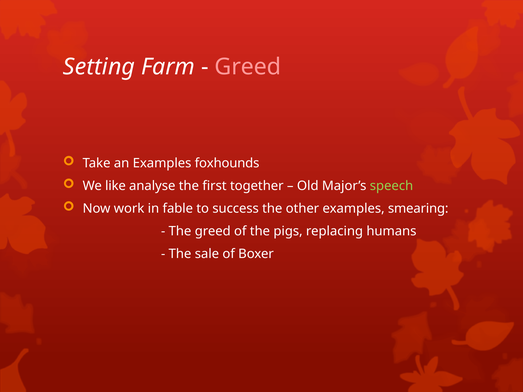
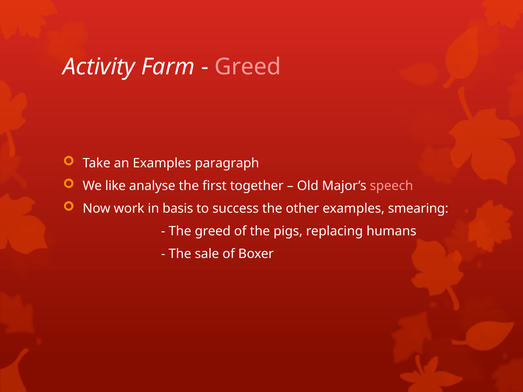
Setting: Setting -> Activity (99, 67)
foxhounds: foxhounds -> paragraph (227, 163)
speech colour: light green -> pink (392, 186)
fable: fable -> basis (178, 209)
